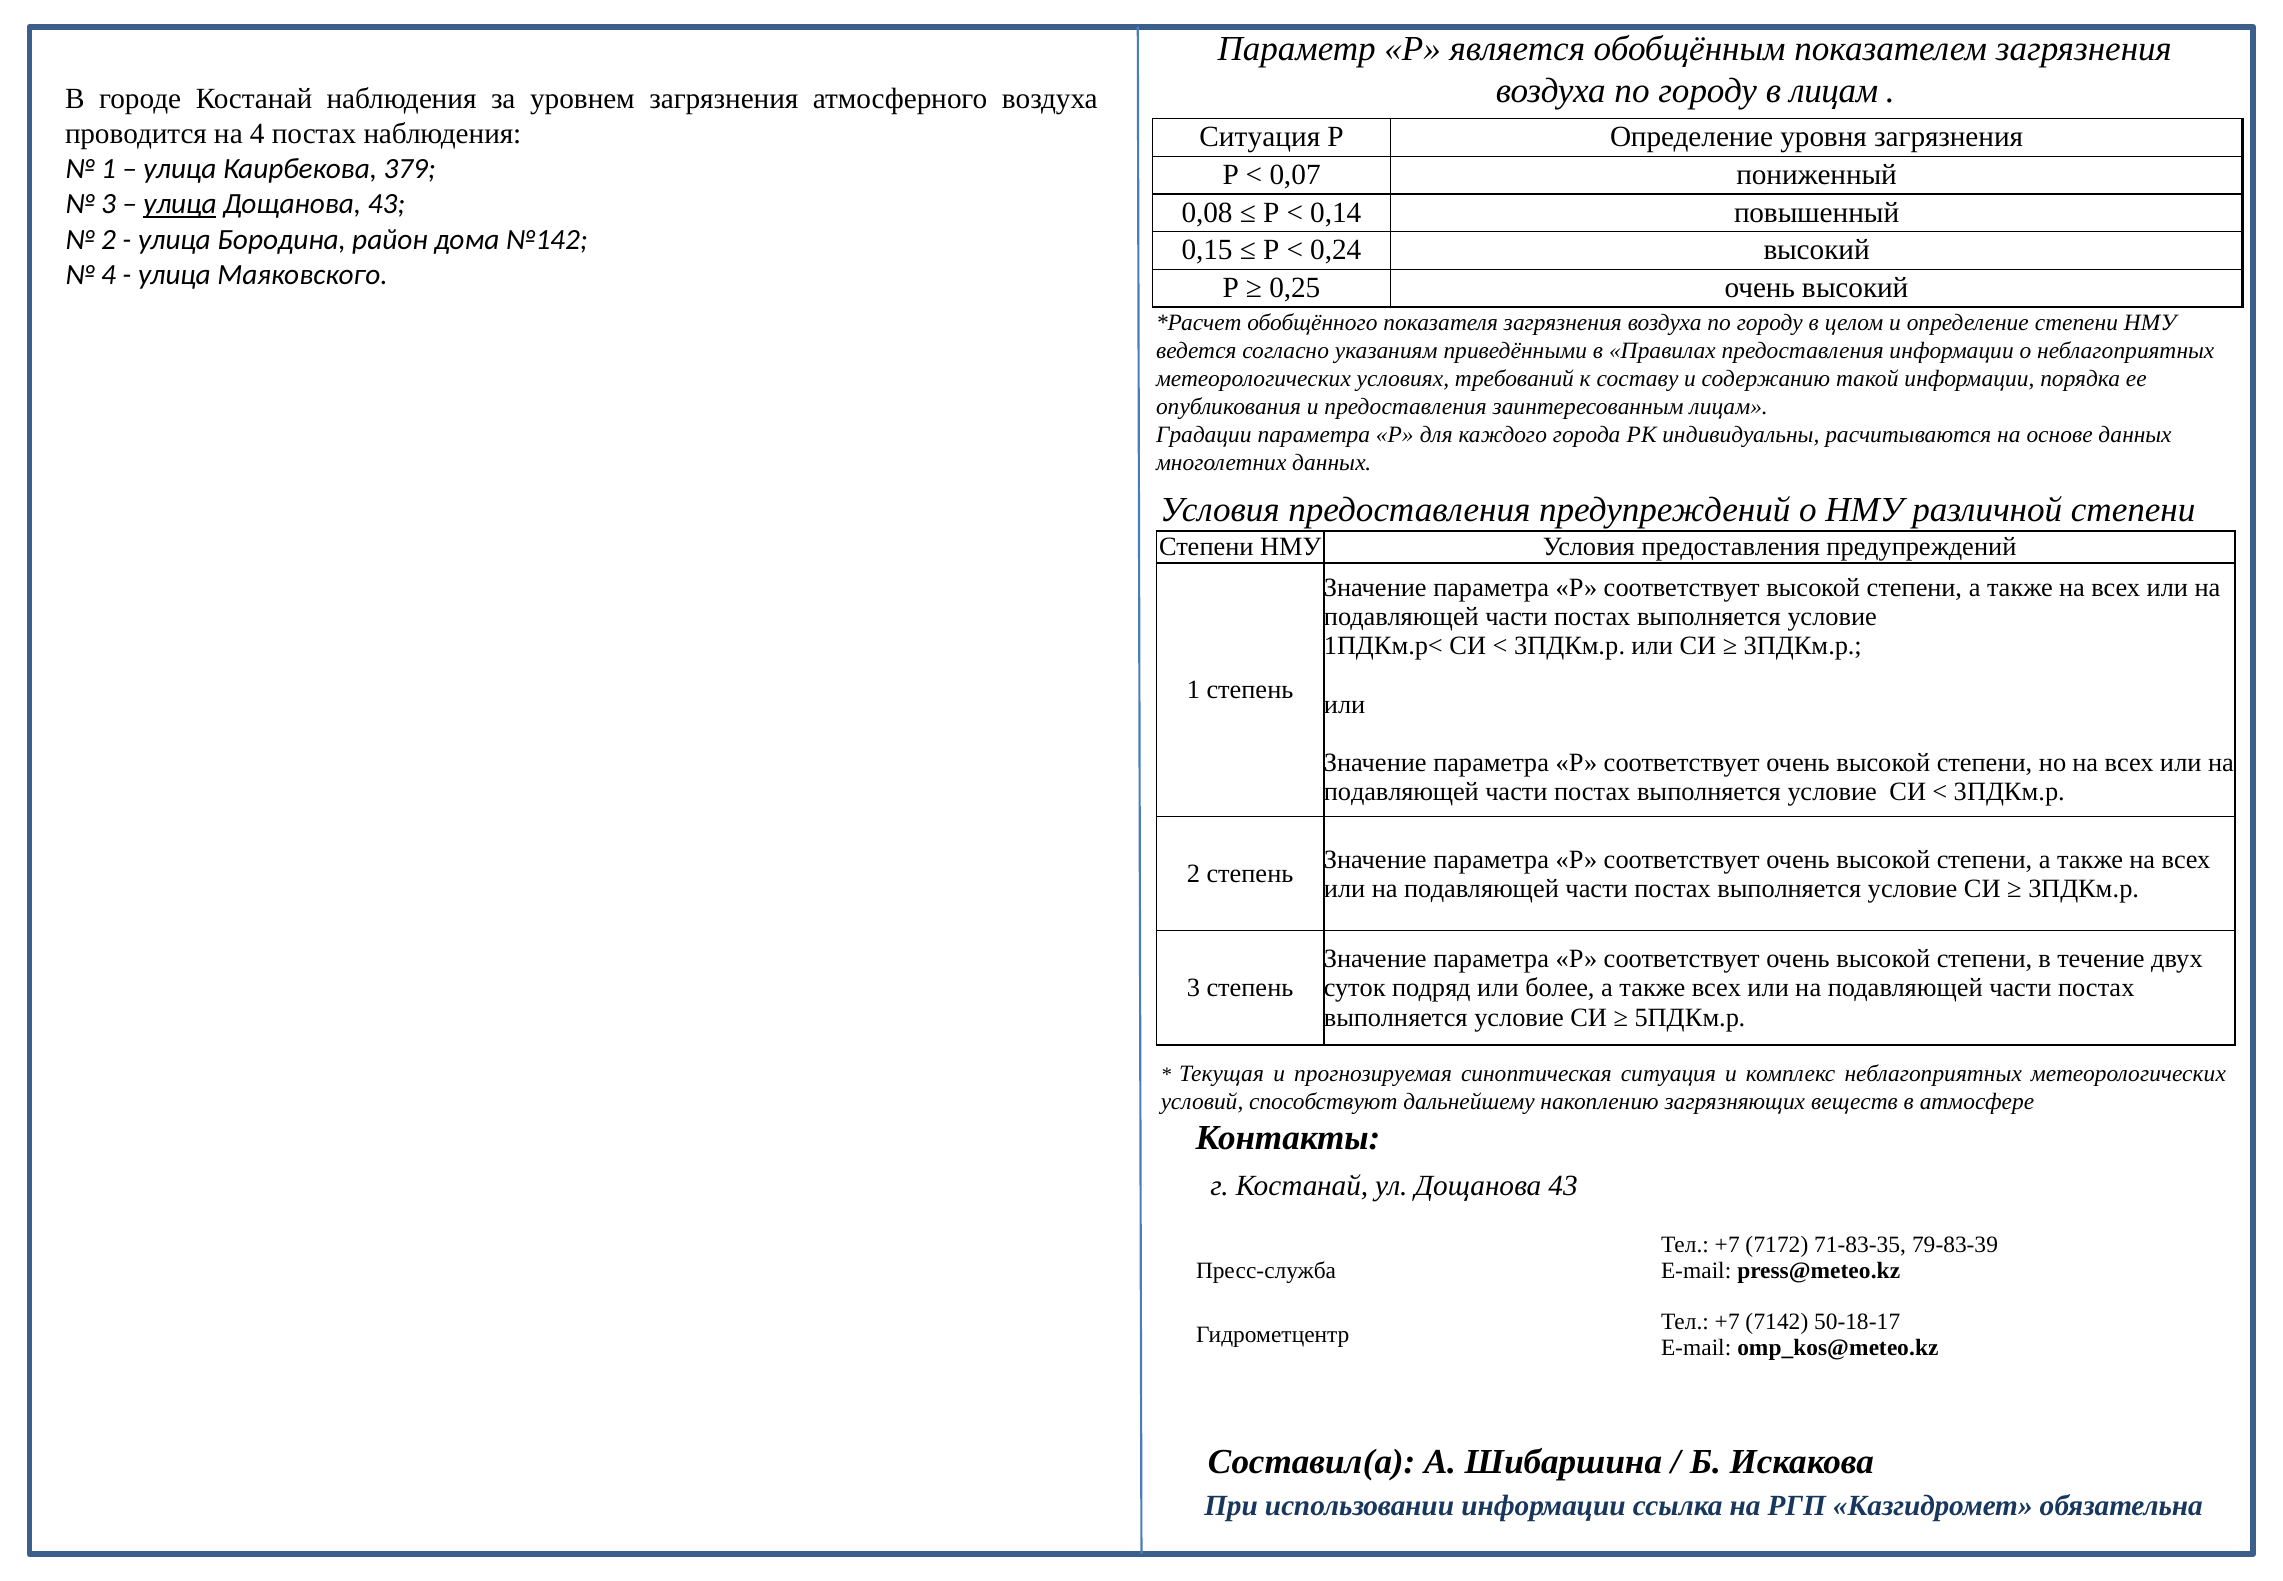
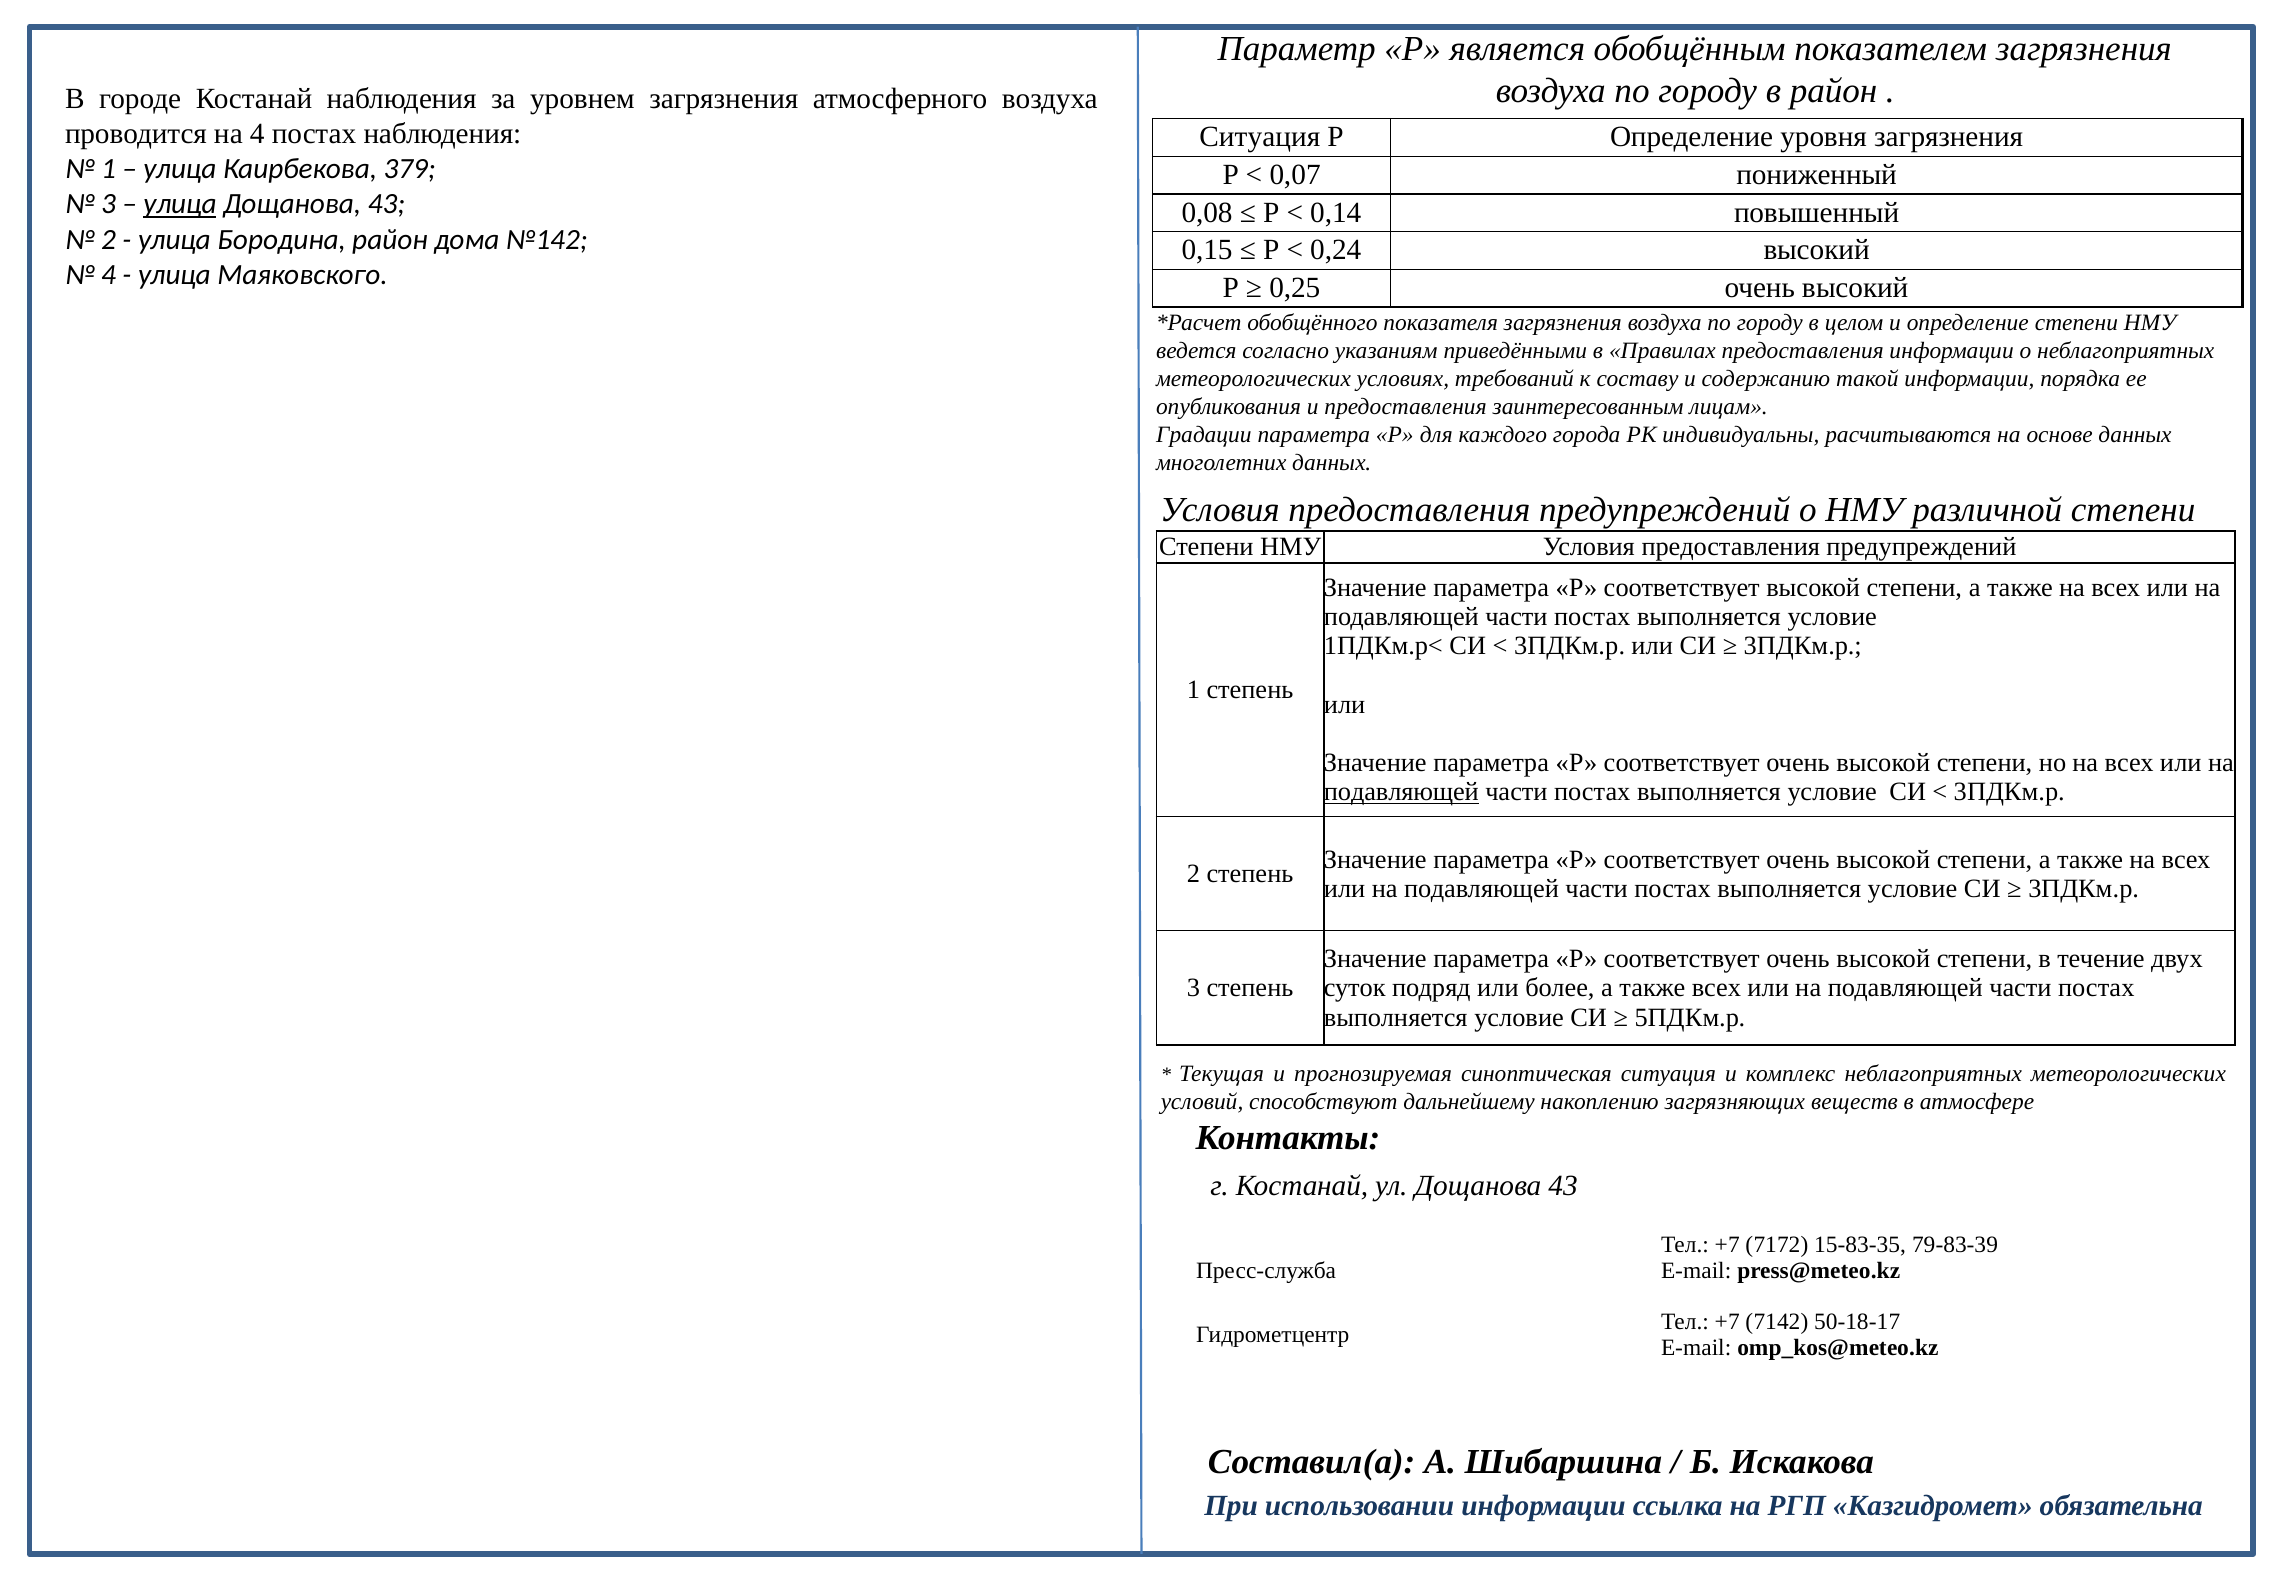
в лицам: лицам -> район (1834, 91)
подавляющей underline: none -> present (1401, 792)
71-83-35: 71-83-35 -> 15-83-35 (1860, 1244)
